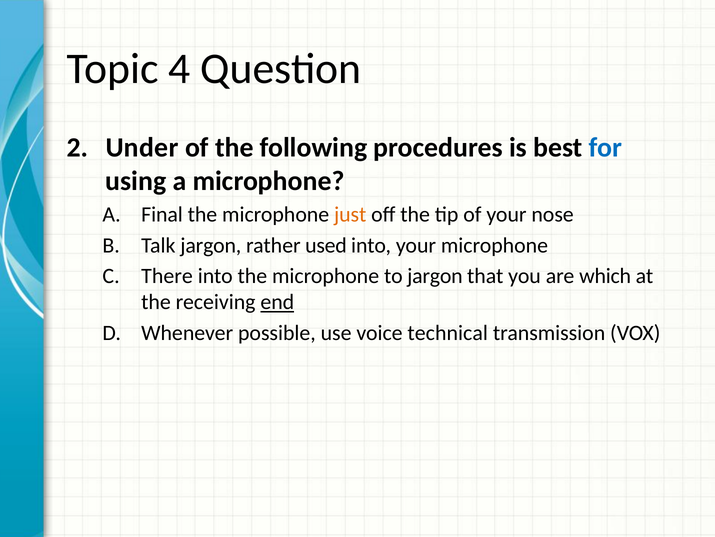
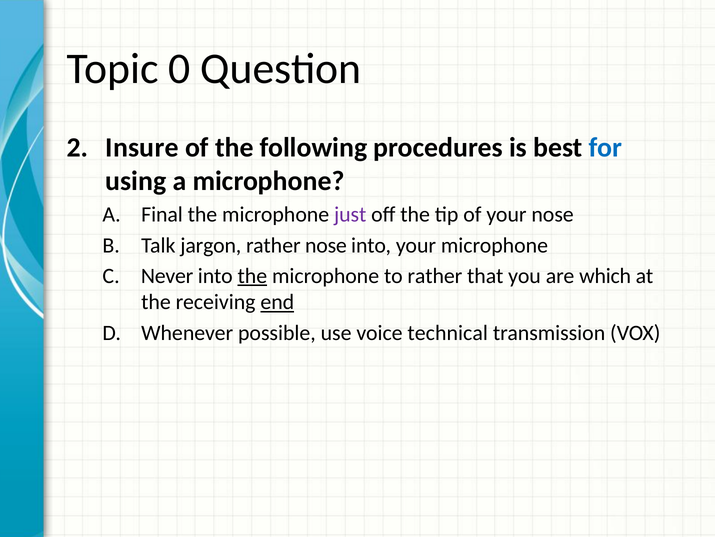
4: 4 -> 0 (179, 69)
Under: Under -> Insure (142, 147)
just colour: orange -> purple (350, 214)
rather used: used -> nose (326, 245)
There: There -> Never (167, 276)
the underline: none -> present (252, 276)
to jargon: jargon -> rather (435, 276)
